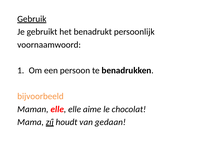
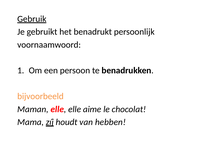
gedaan: gedaan -> hebben (110, 122)
